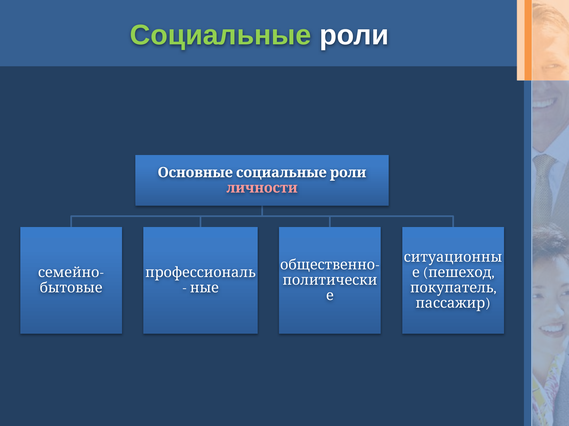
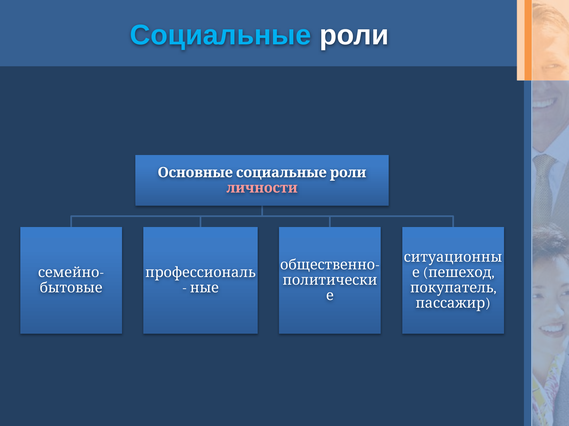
Социальные colour: light green -> light blue (221, 35)
